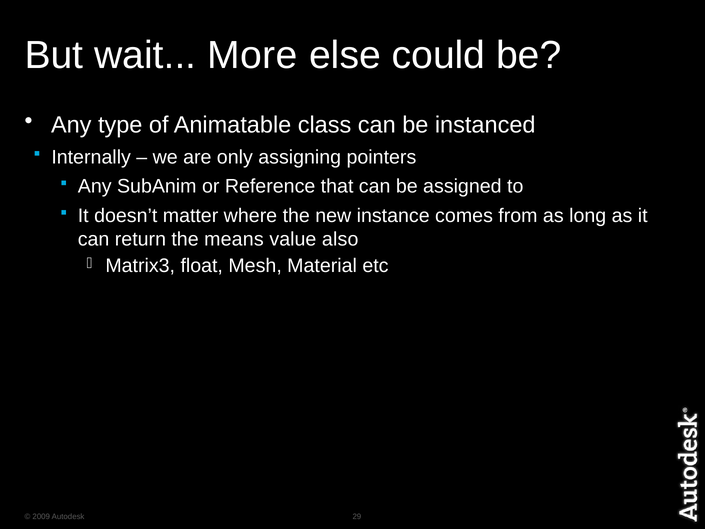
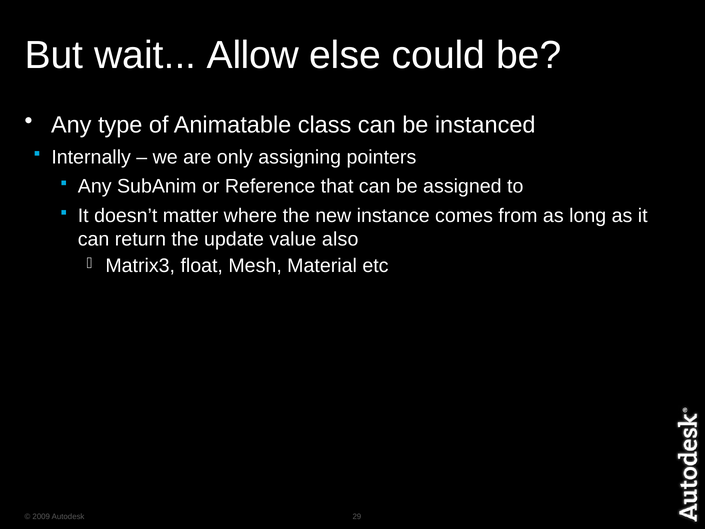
More: More -> Allow (253, 55)
means: means -> update (234, 239)
